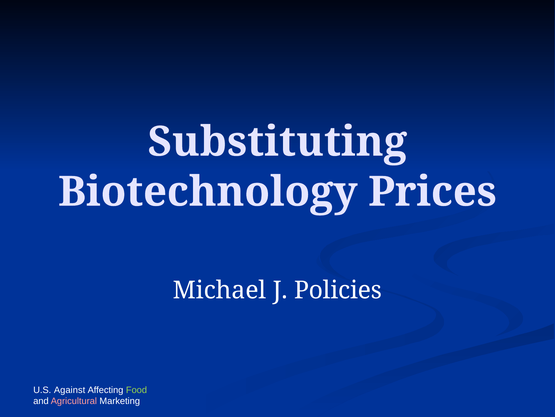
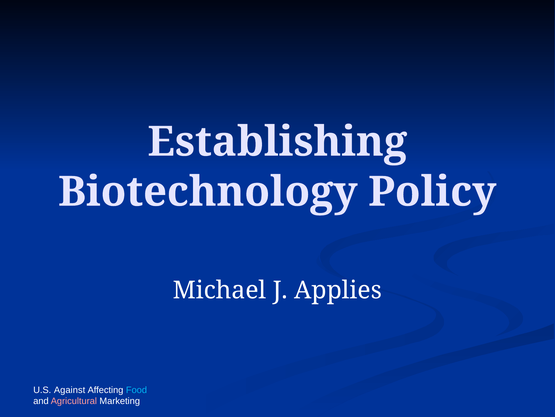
Substituting: Substituting -> Establishing (277, 142)
Prices: Prices -> Policy (432, 192)
Policies: Policies -> Applies (338, 290)
Food colour: light green -> light blue (136, 389)
